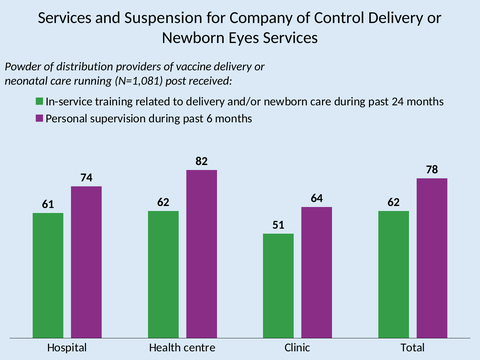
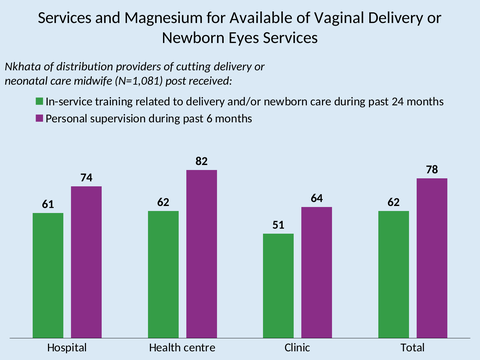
Suspension: Suspension -> Magnesium (164, 18)
Company: Company -> Available (261, 18)
Control: Control -> Vaginal (339, 18)
Powder: Powder -> Nkhata (23, 66)
vaccine: vaccine -> cutting (194, 66)
running: running -> midwife (93, 81)
